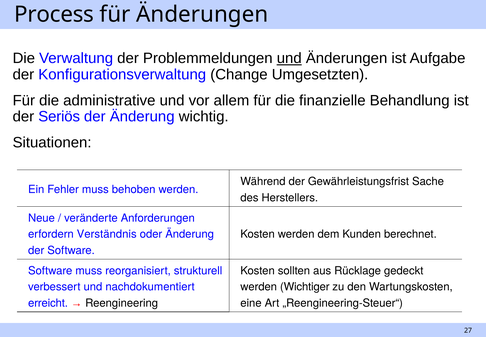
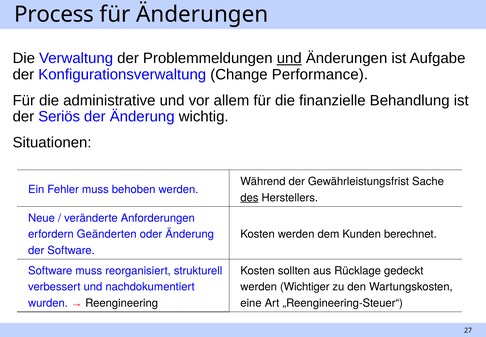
Umgesetzten: Umgesetzten -> Performance (320, 74)
des underline: none -> present (249, 197)
Verständnis: Verständnis -> Geänderten (107, 234)
erreicht: erreicht -> wurden (48, 303)
